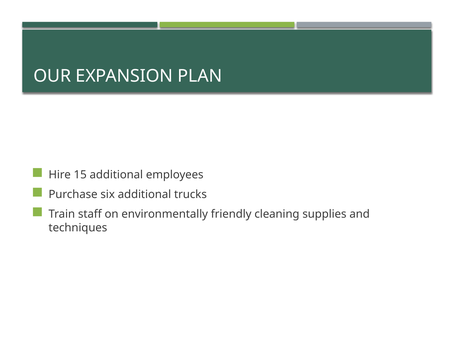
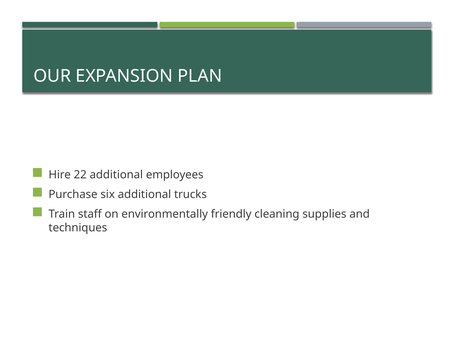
15: 15 -> 22 (80, 175)
